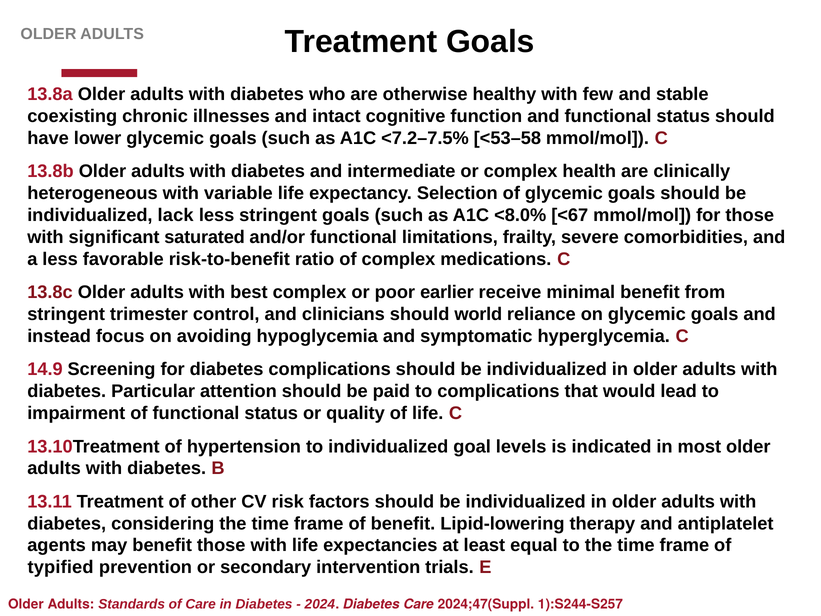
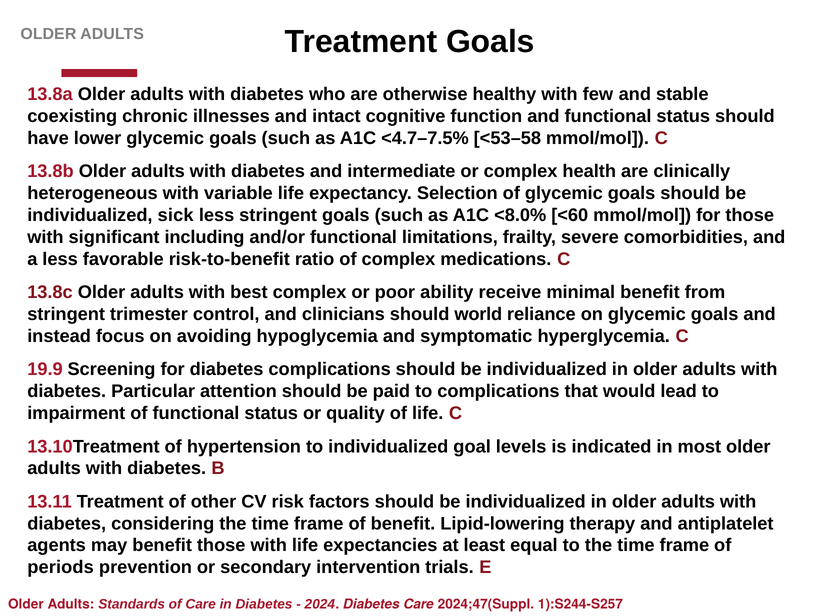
<7.2–7.5%: <7.2–7.5% -> <4.7–7.5% (425, 138)
lack: lack -> sick (176, 215)
<67: <67 -> <60 (570, 215)
saturated: saturated -> including (205, 237)
earlier: earlier -> ability (447, 292)
14.9: 14.9 -> 19.9 (45, 369)
typified: typified -> periods (61, 567)
